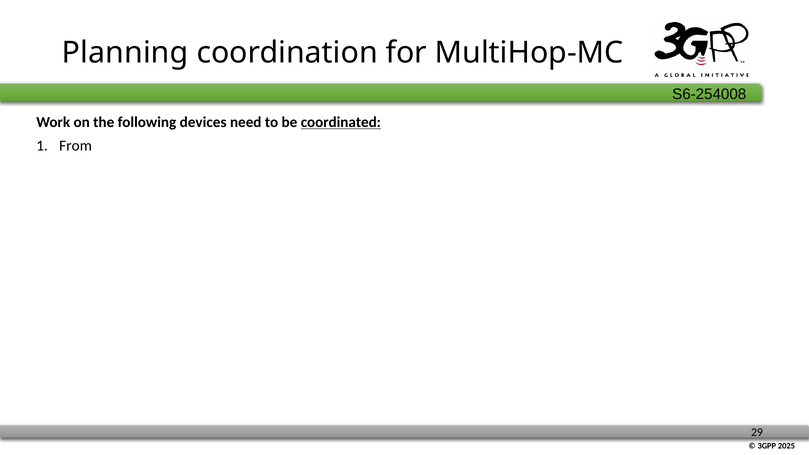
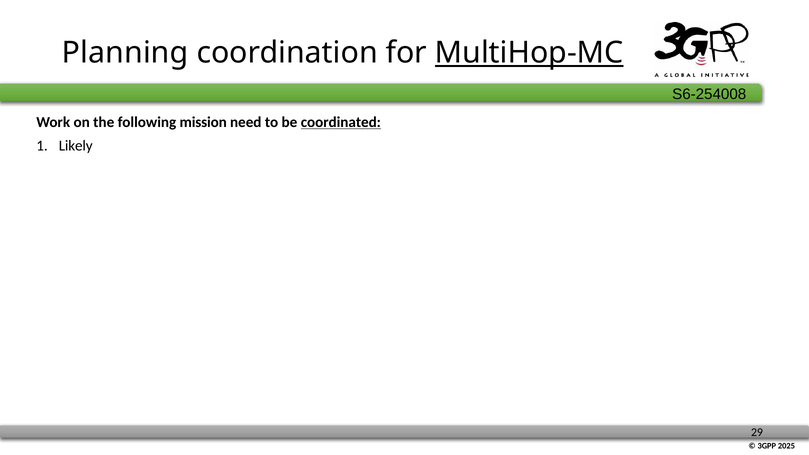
MultiHop-MC underline: none -> present (529, 53)
devices: devices -> mission (203, 122)
From: From -> Likely (76, 146)
